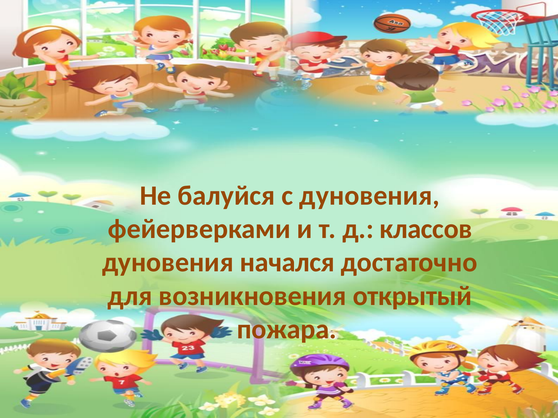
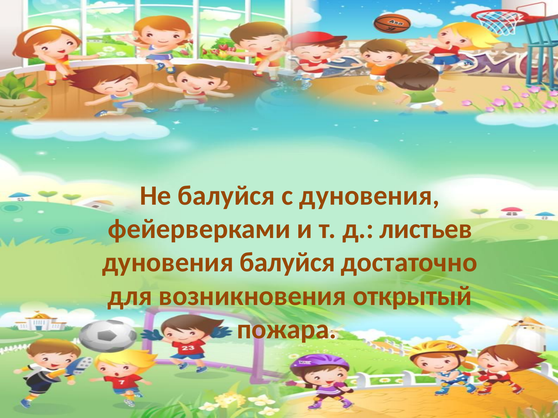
классов: классов -> листьев (426, 229)
дуновения начался: начался -> балуйся (287, 263)
